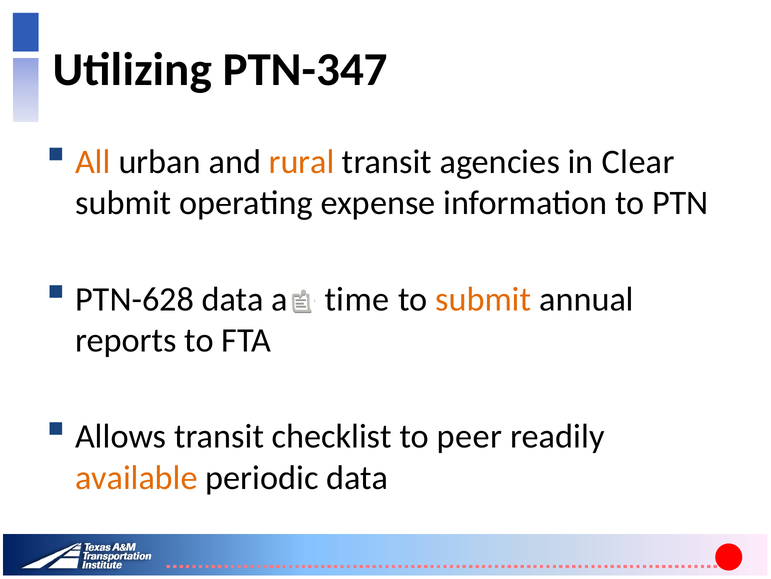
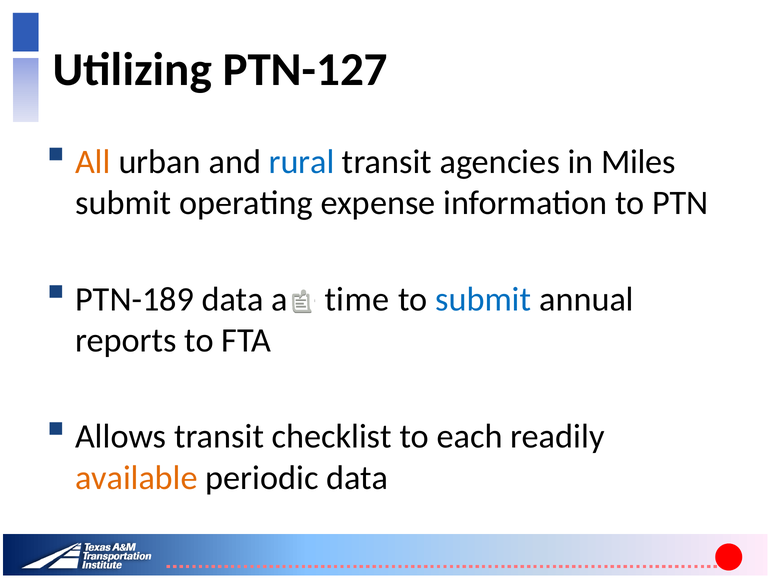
PTN-347: PTN-347 -> PTN-127 (305, 69)
rural colour: orange -> blue (302, 162)
Clear: Clear -> Miles (638, 162)
PTN-628: PTN-628 -> PTN-189 (135, 299)
submit colour: orange -> blue (483, 299)
peer: peer -> each (470, 436)
